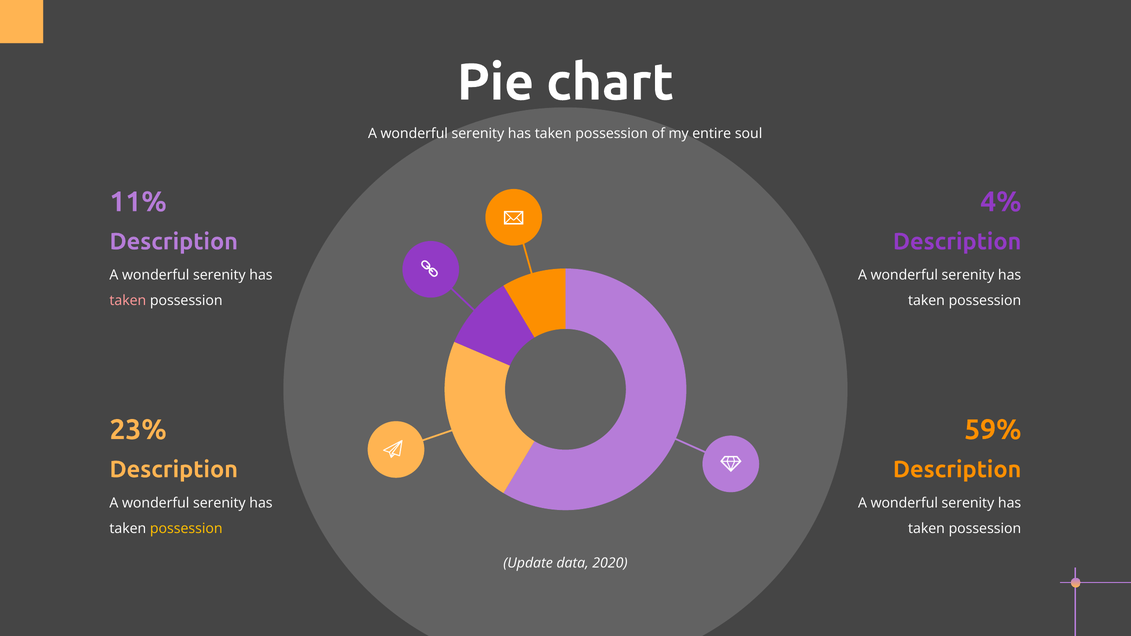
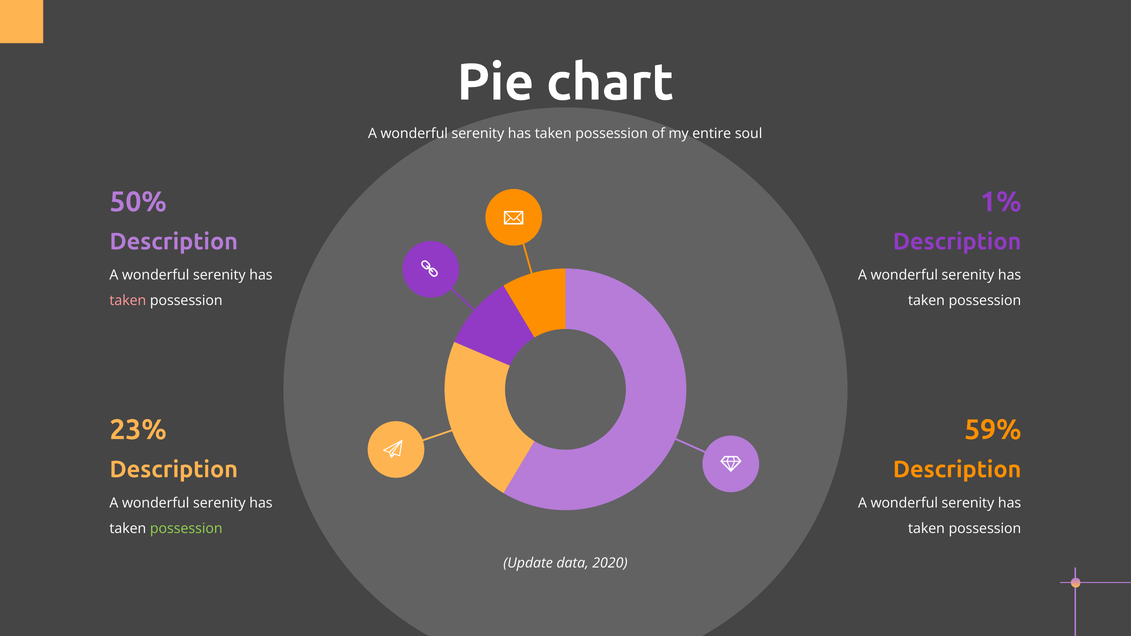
11%: 11% -> 50% (138, 202)
4%: 4% -> 1% (1001, 202)
possession colour: yellow -> light green (186, 529)
